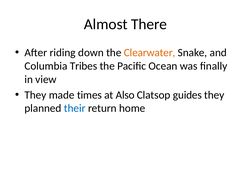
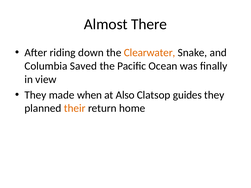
Tribes: Tribes -> Saved (83, 66)
times: times -> when (89, 95)
their colour: blue -> orange (75, 108)
